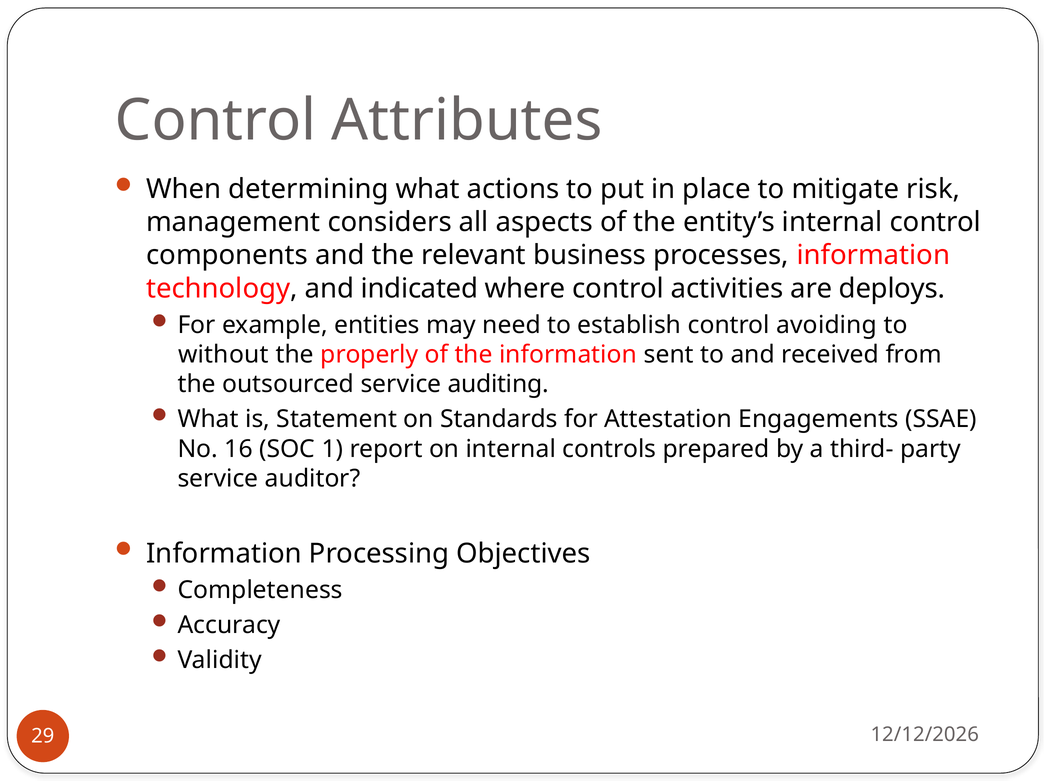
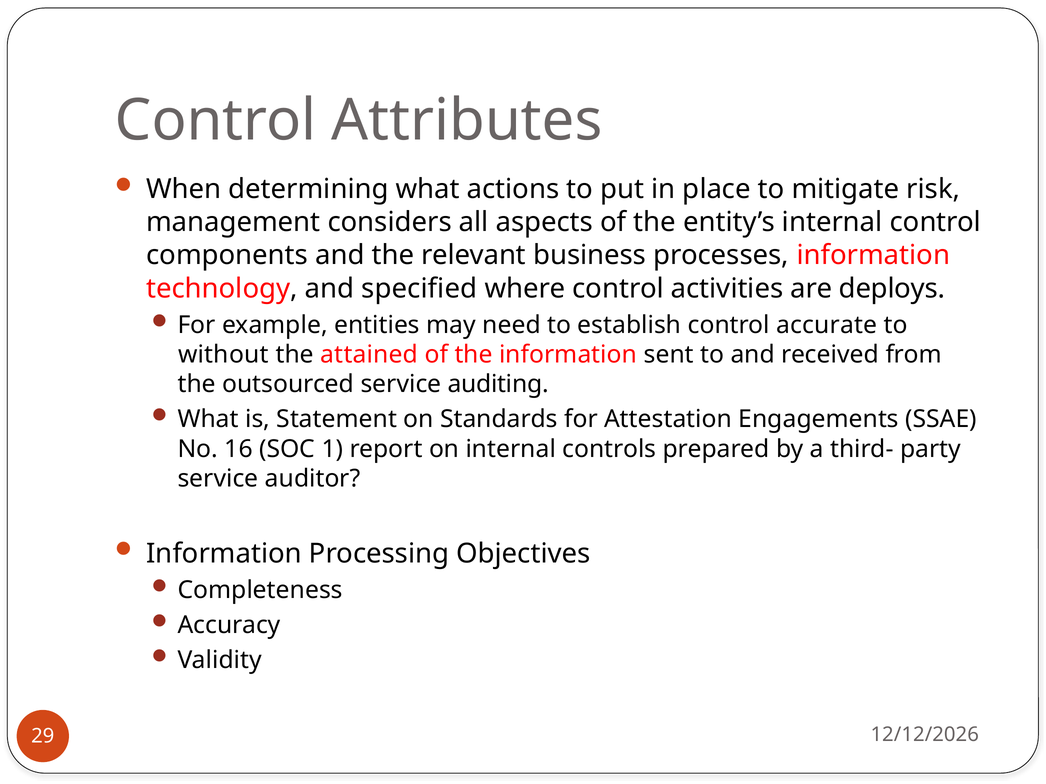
indicated: indicated -> specified (419, 289)
avoiding: avoiding -> accurate (827, 325)
properly: properly -> attained (369, 355)
